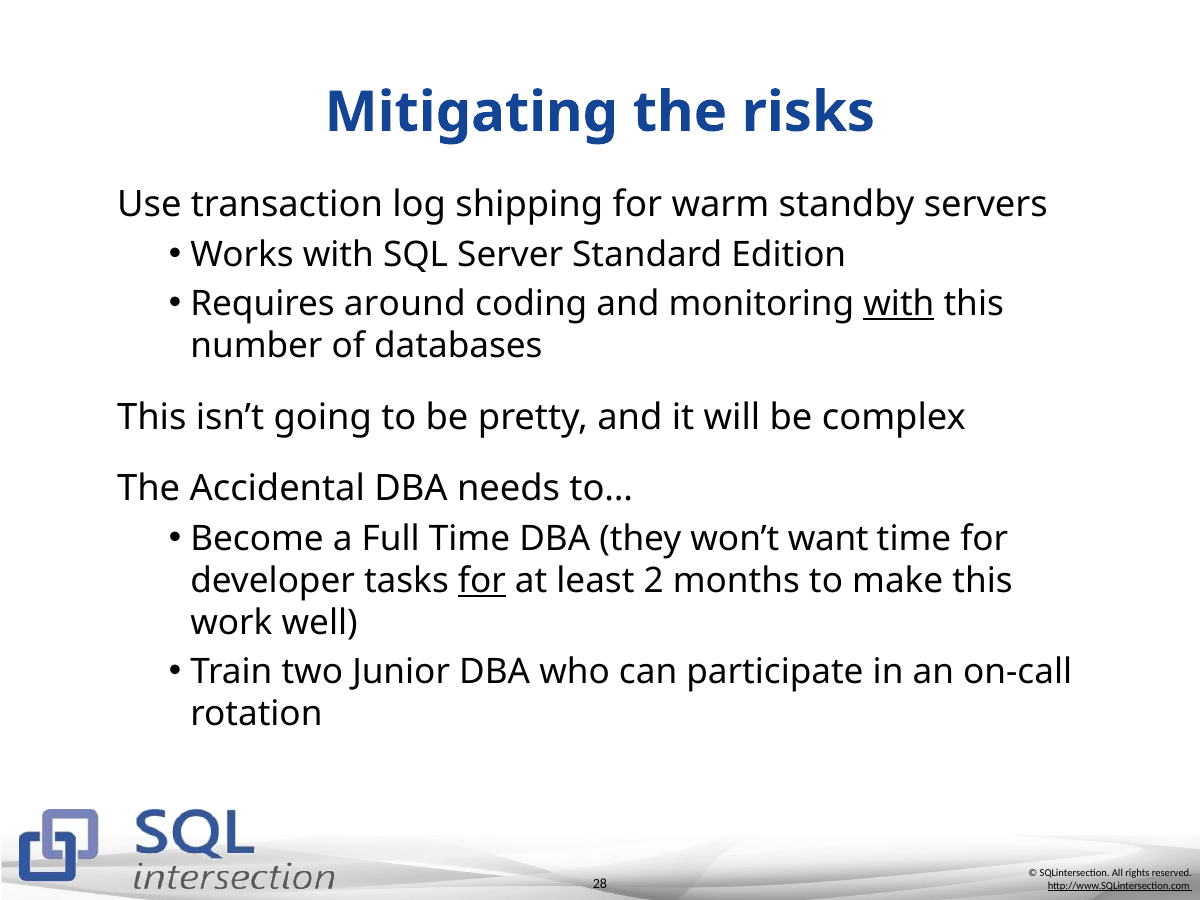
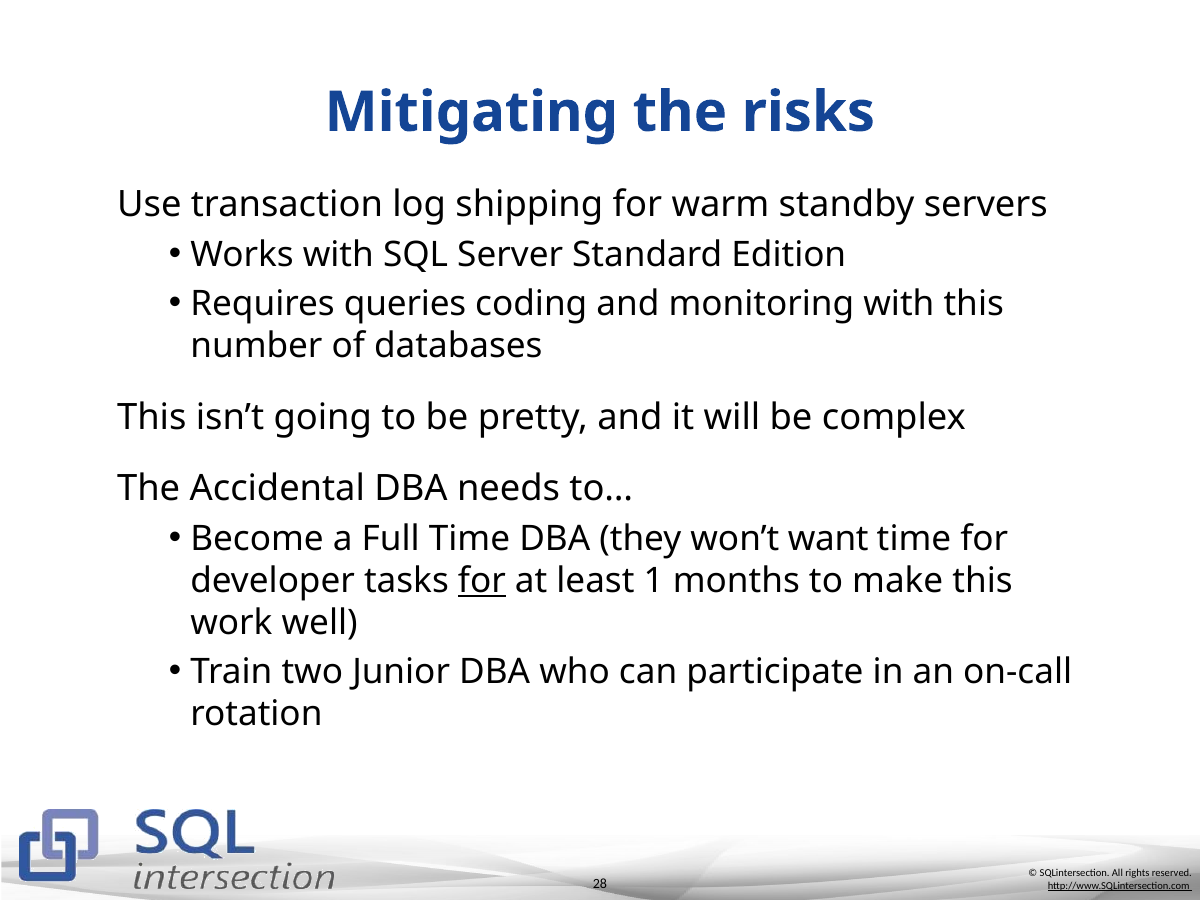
around: around -> queries (405, 304)
with underline: present -> none (899, 304)
2: 2 -> 1 (654, 581)
